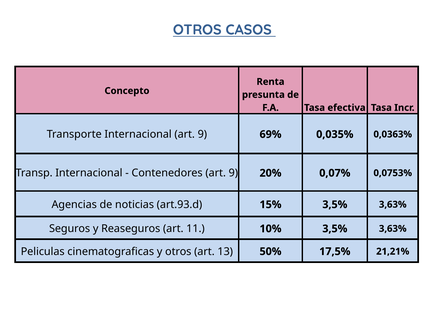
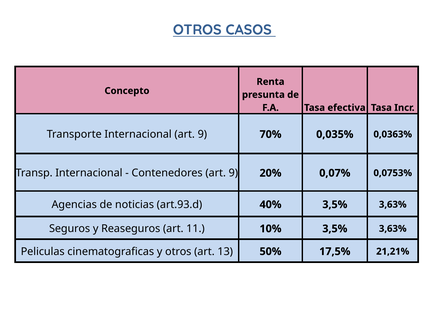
69%: 69% -> 70% (271, 134)
15%: 15% -> 40% (271, 204)
